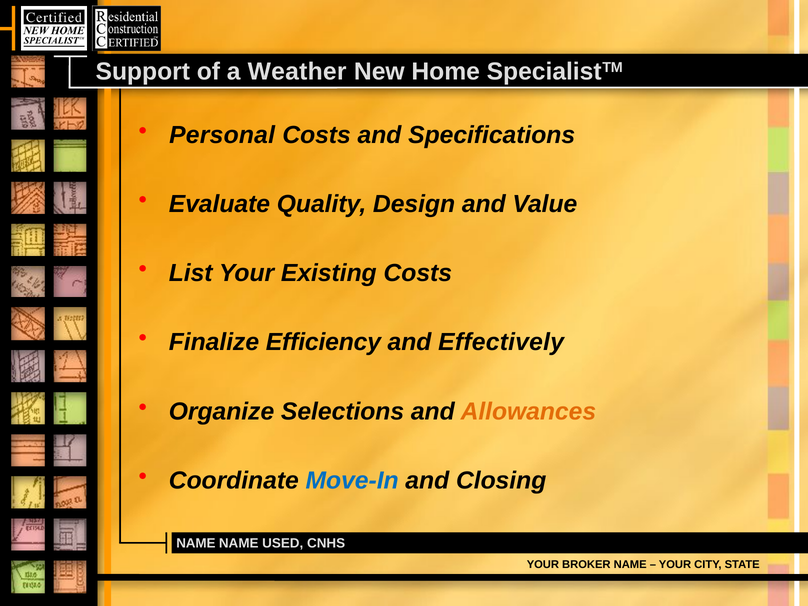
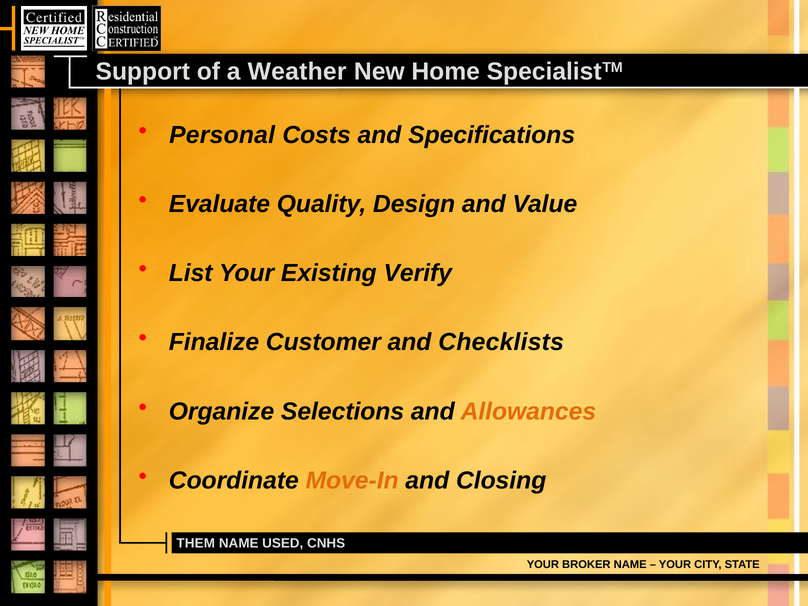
Existing Costs: Costs -> Verify (418, 273)
Efficiency: Efficiency -> Customer (323, 342)
Effectively: Effectively -> Checklists (501, 342)
Move-In colour: blue -> orange (352, 481)
NAME: NAME -> THEM (196, 543)
